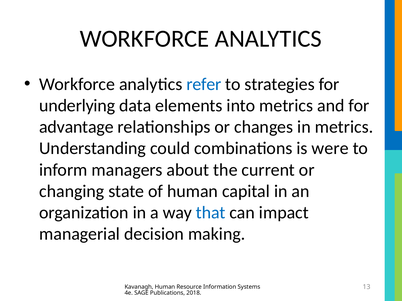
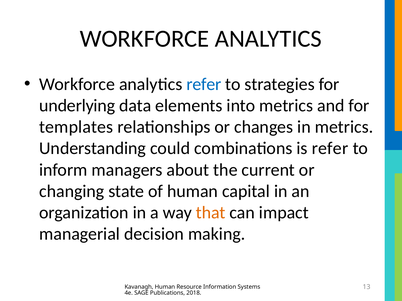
advantage: advantage -> templates (76, 127)
is were: were -> refer (330, 149)
that colour: blue -> orange (211, 213)
